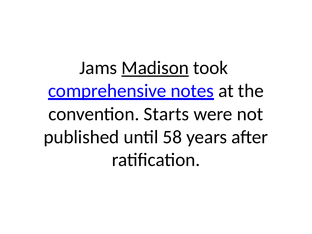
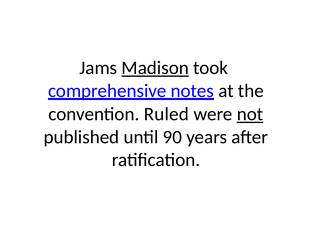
Starts: Starts -> Ruled (166, 114)
not underline: none -> present (250, 114)
58: 58 -> 90 (172, 137)
